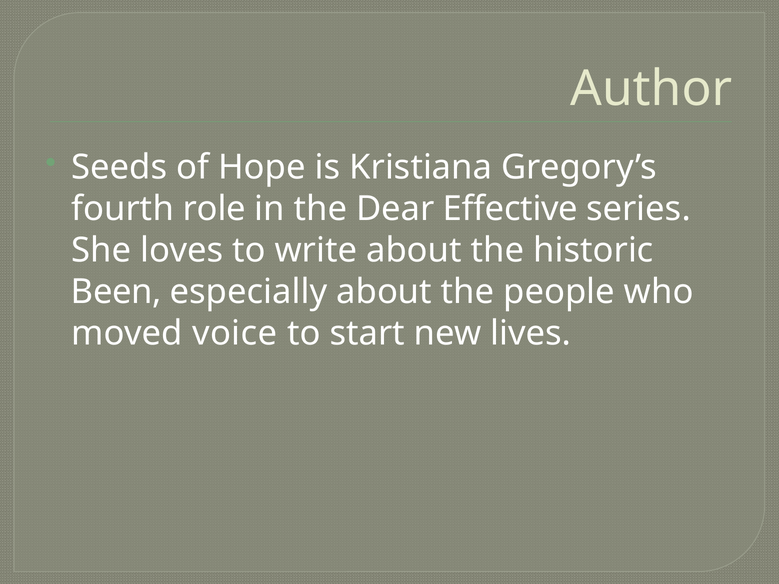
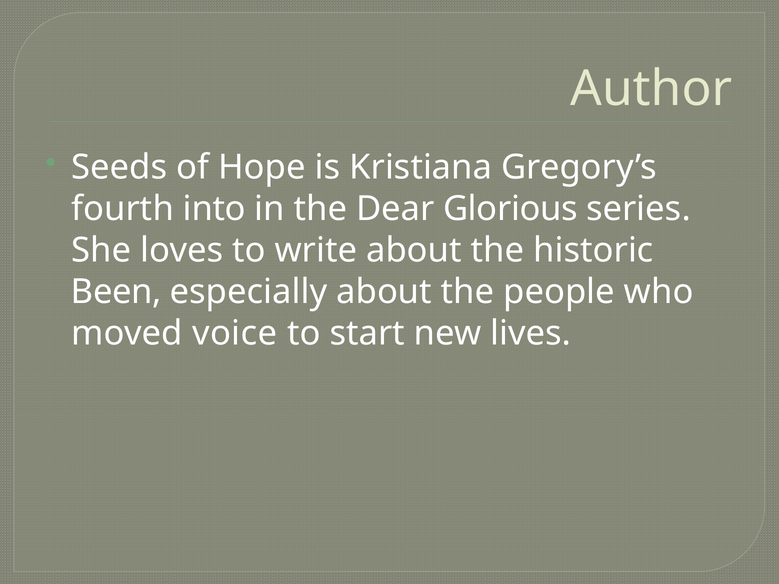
role: role -> into (214, 209)
Effective: Effective -> Glorious (510, 209)
